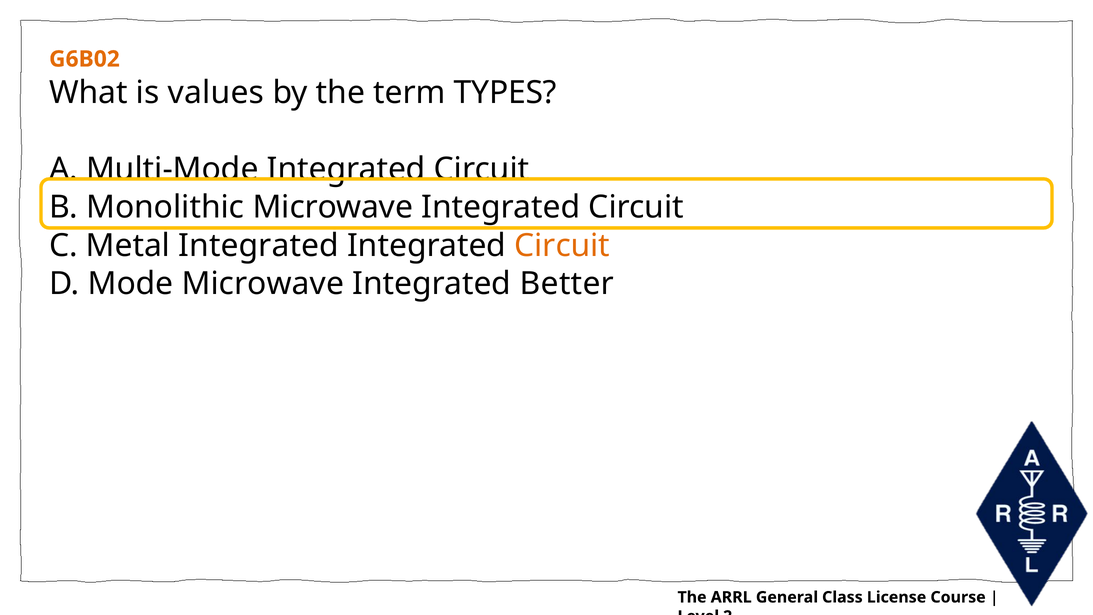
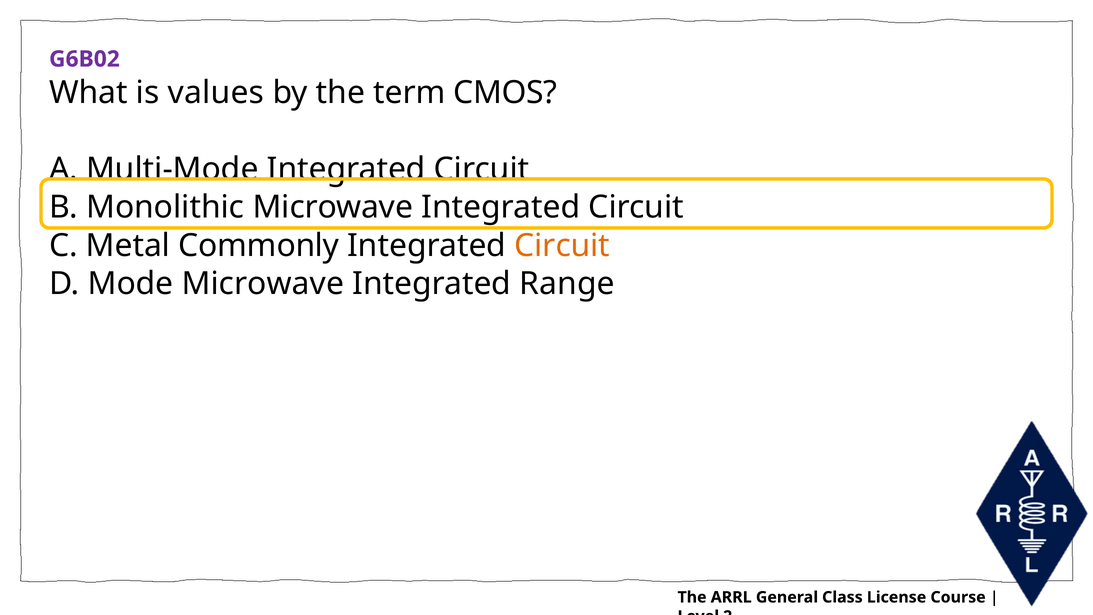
G6B02 colour: orange -> purple (84, 59)
TYPES: TYPES -> CMOS (505, 92)
Metal Integrated: Integrated -> Commonly (259, 246)
Better: Better -> Range (567, 284)
